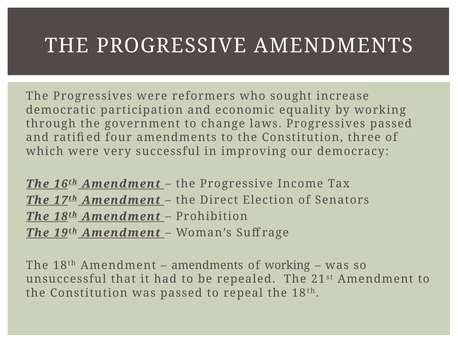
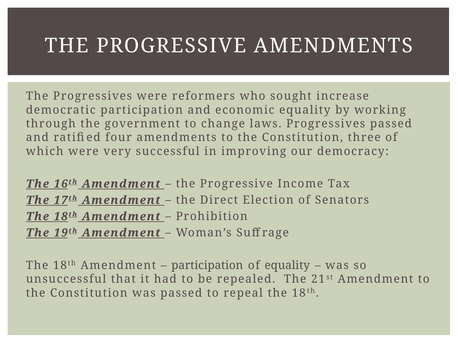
amendments: amendments -> participation (207, 265)
of working: working -> equality (287, 265)
